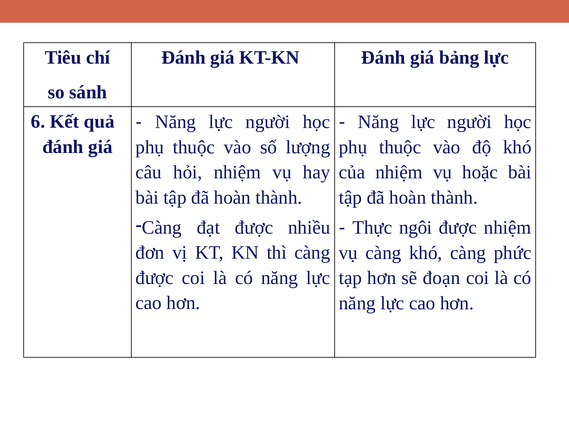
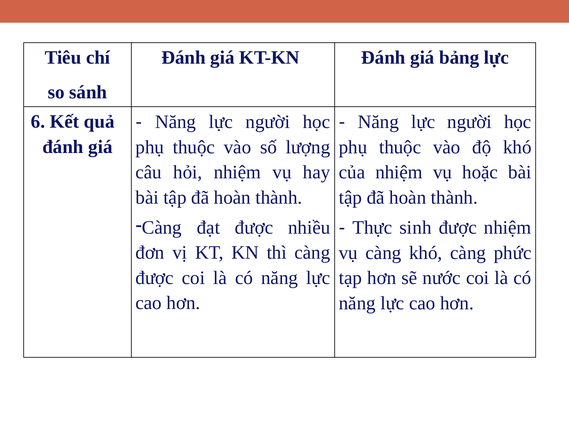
ngôi: ngôi -> sinh (415, 228)
đoạn: đoạn -> nước (442, 278)
